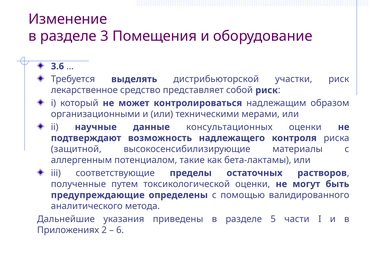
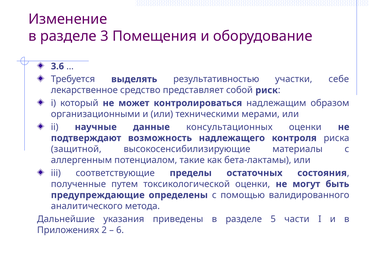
дистрибьюторской: дистрибьюторской -> результативностью (216, 79)
участки риск: риск -> себе (339, 79)
растворов: растворов -> состояния (322, 173)
